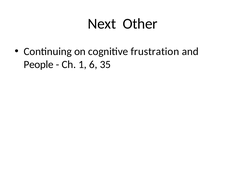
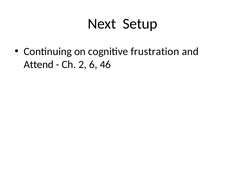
Other: Other -> Setup (140, 24)
People: People -> Attend (39, 64)
1: 1 -> 2 (83, 64)
35: 35 -> 46 (105, 64)
